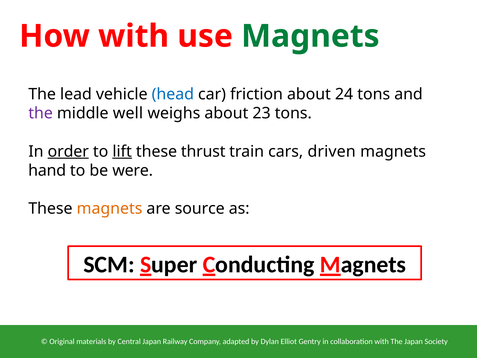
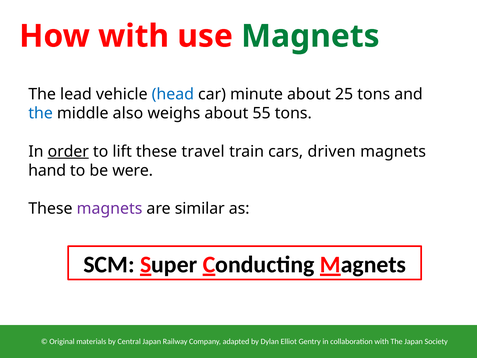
friction: friction -> minute (257, 94)
24: 24 -> 25 (344, 94)
the colour: purple -> blue (41, 113)
well: well -> also (128, 113)
23: 23 -> 55 (262, 113)
lift underline: present -> none (122, 151)
thrust: thrust -> travel (203, 151)
magnets colour: orange -> purple (110, 209)
source: source -> similar (200, 209)
